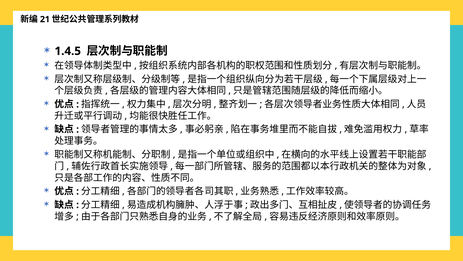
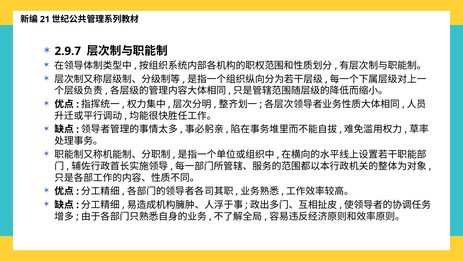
1.4.5: 1.4.5 -> 2.9.7 (68, 51)
